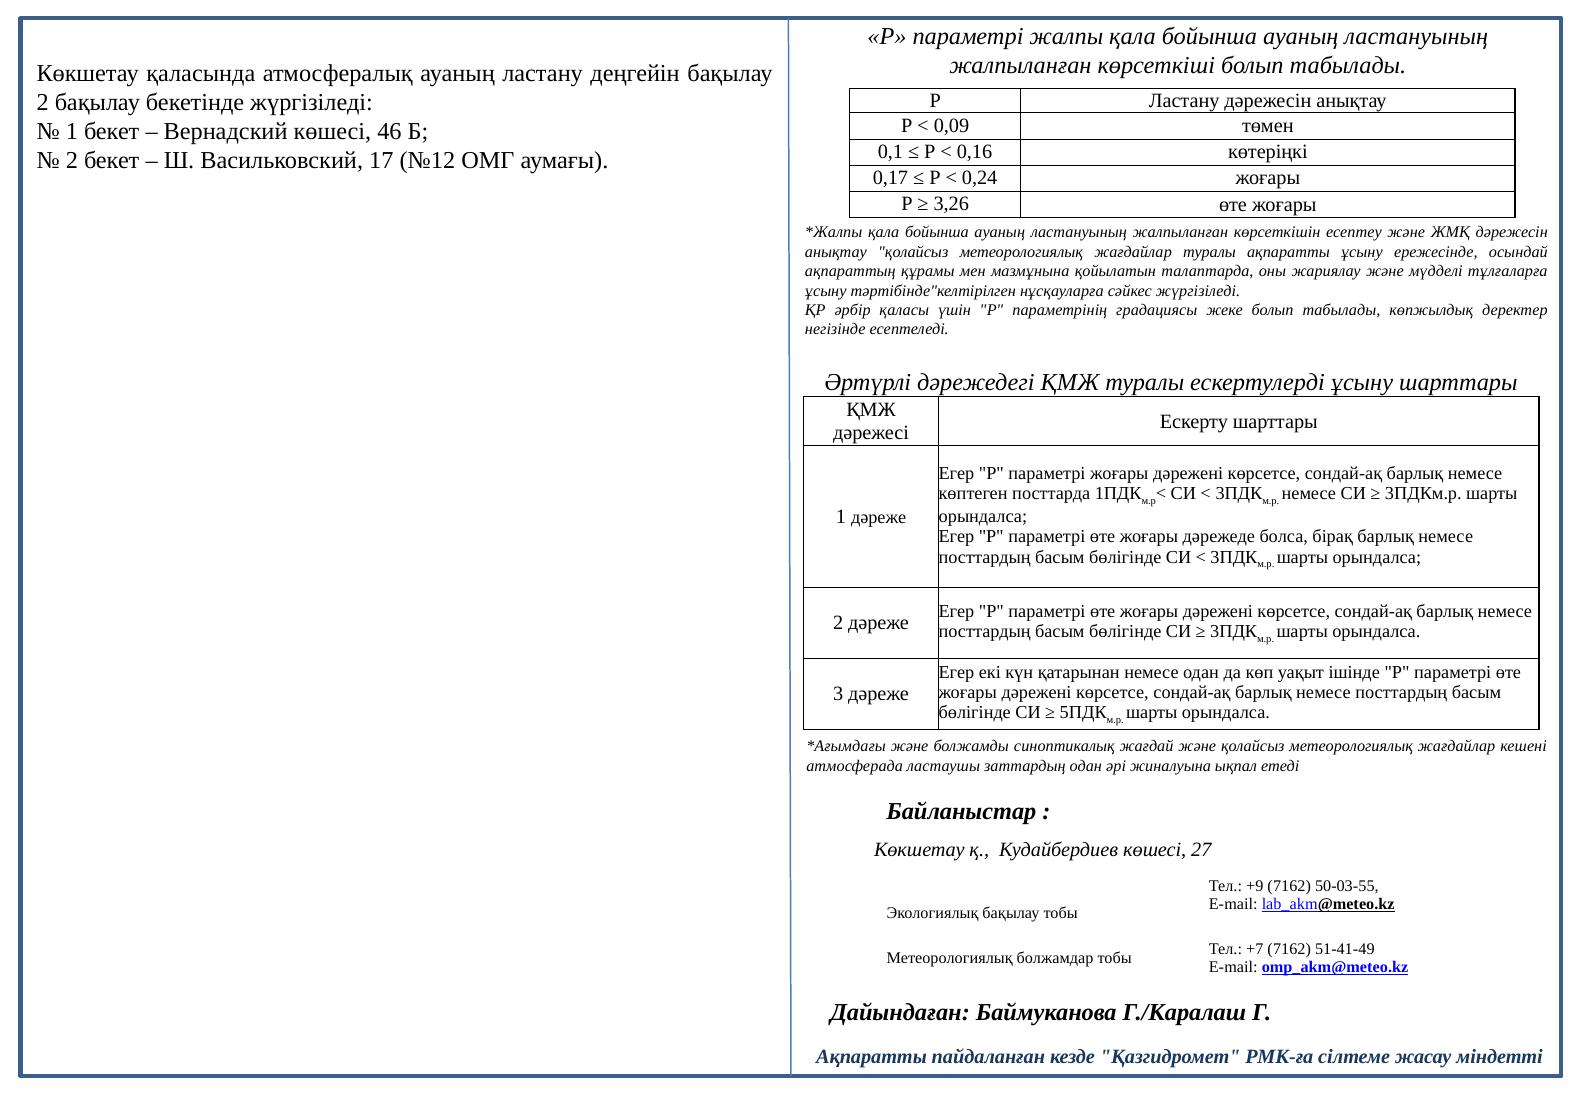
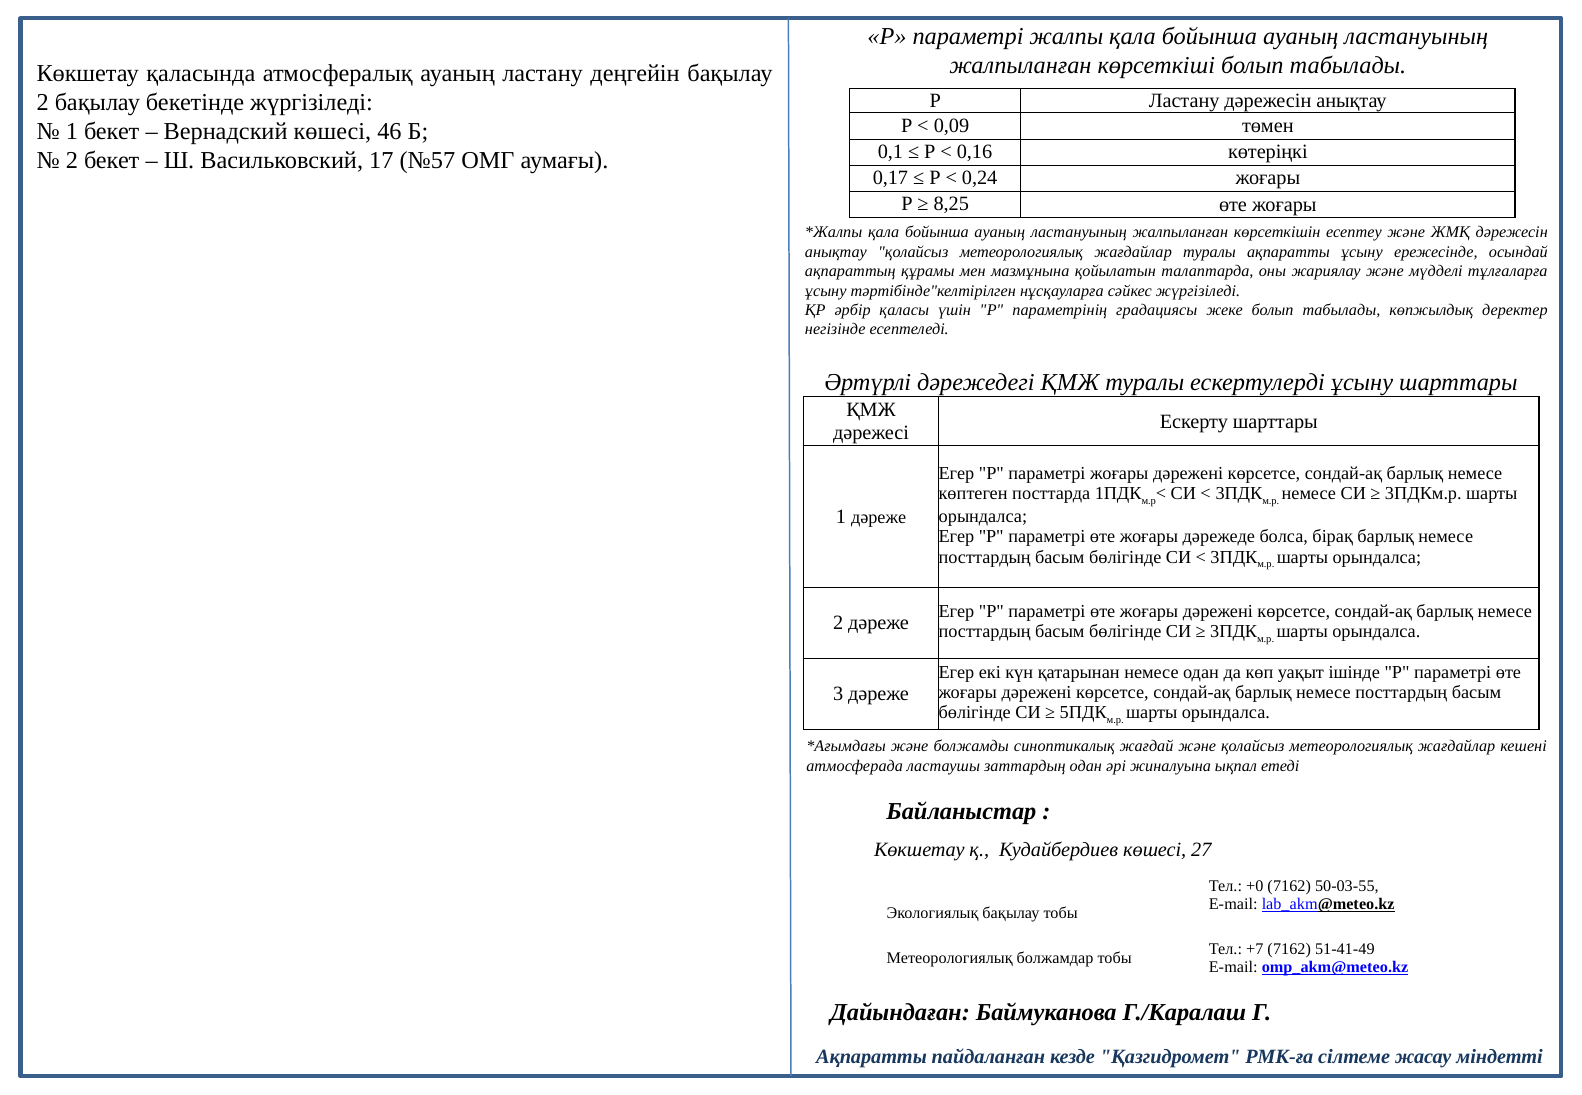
№12: №12 -> №57 (427, 161)
3,26: 3,26 -> 8,25 (951, 204)
+9: +9 -> +0 (1255, 886)
